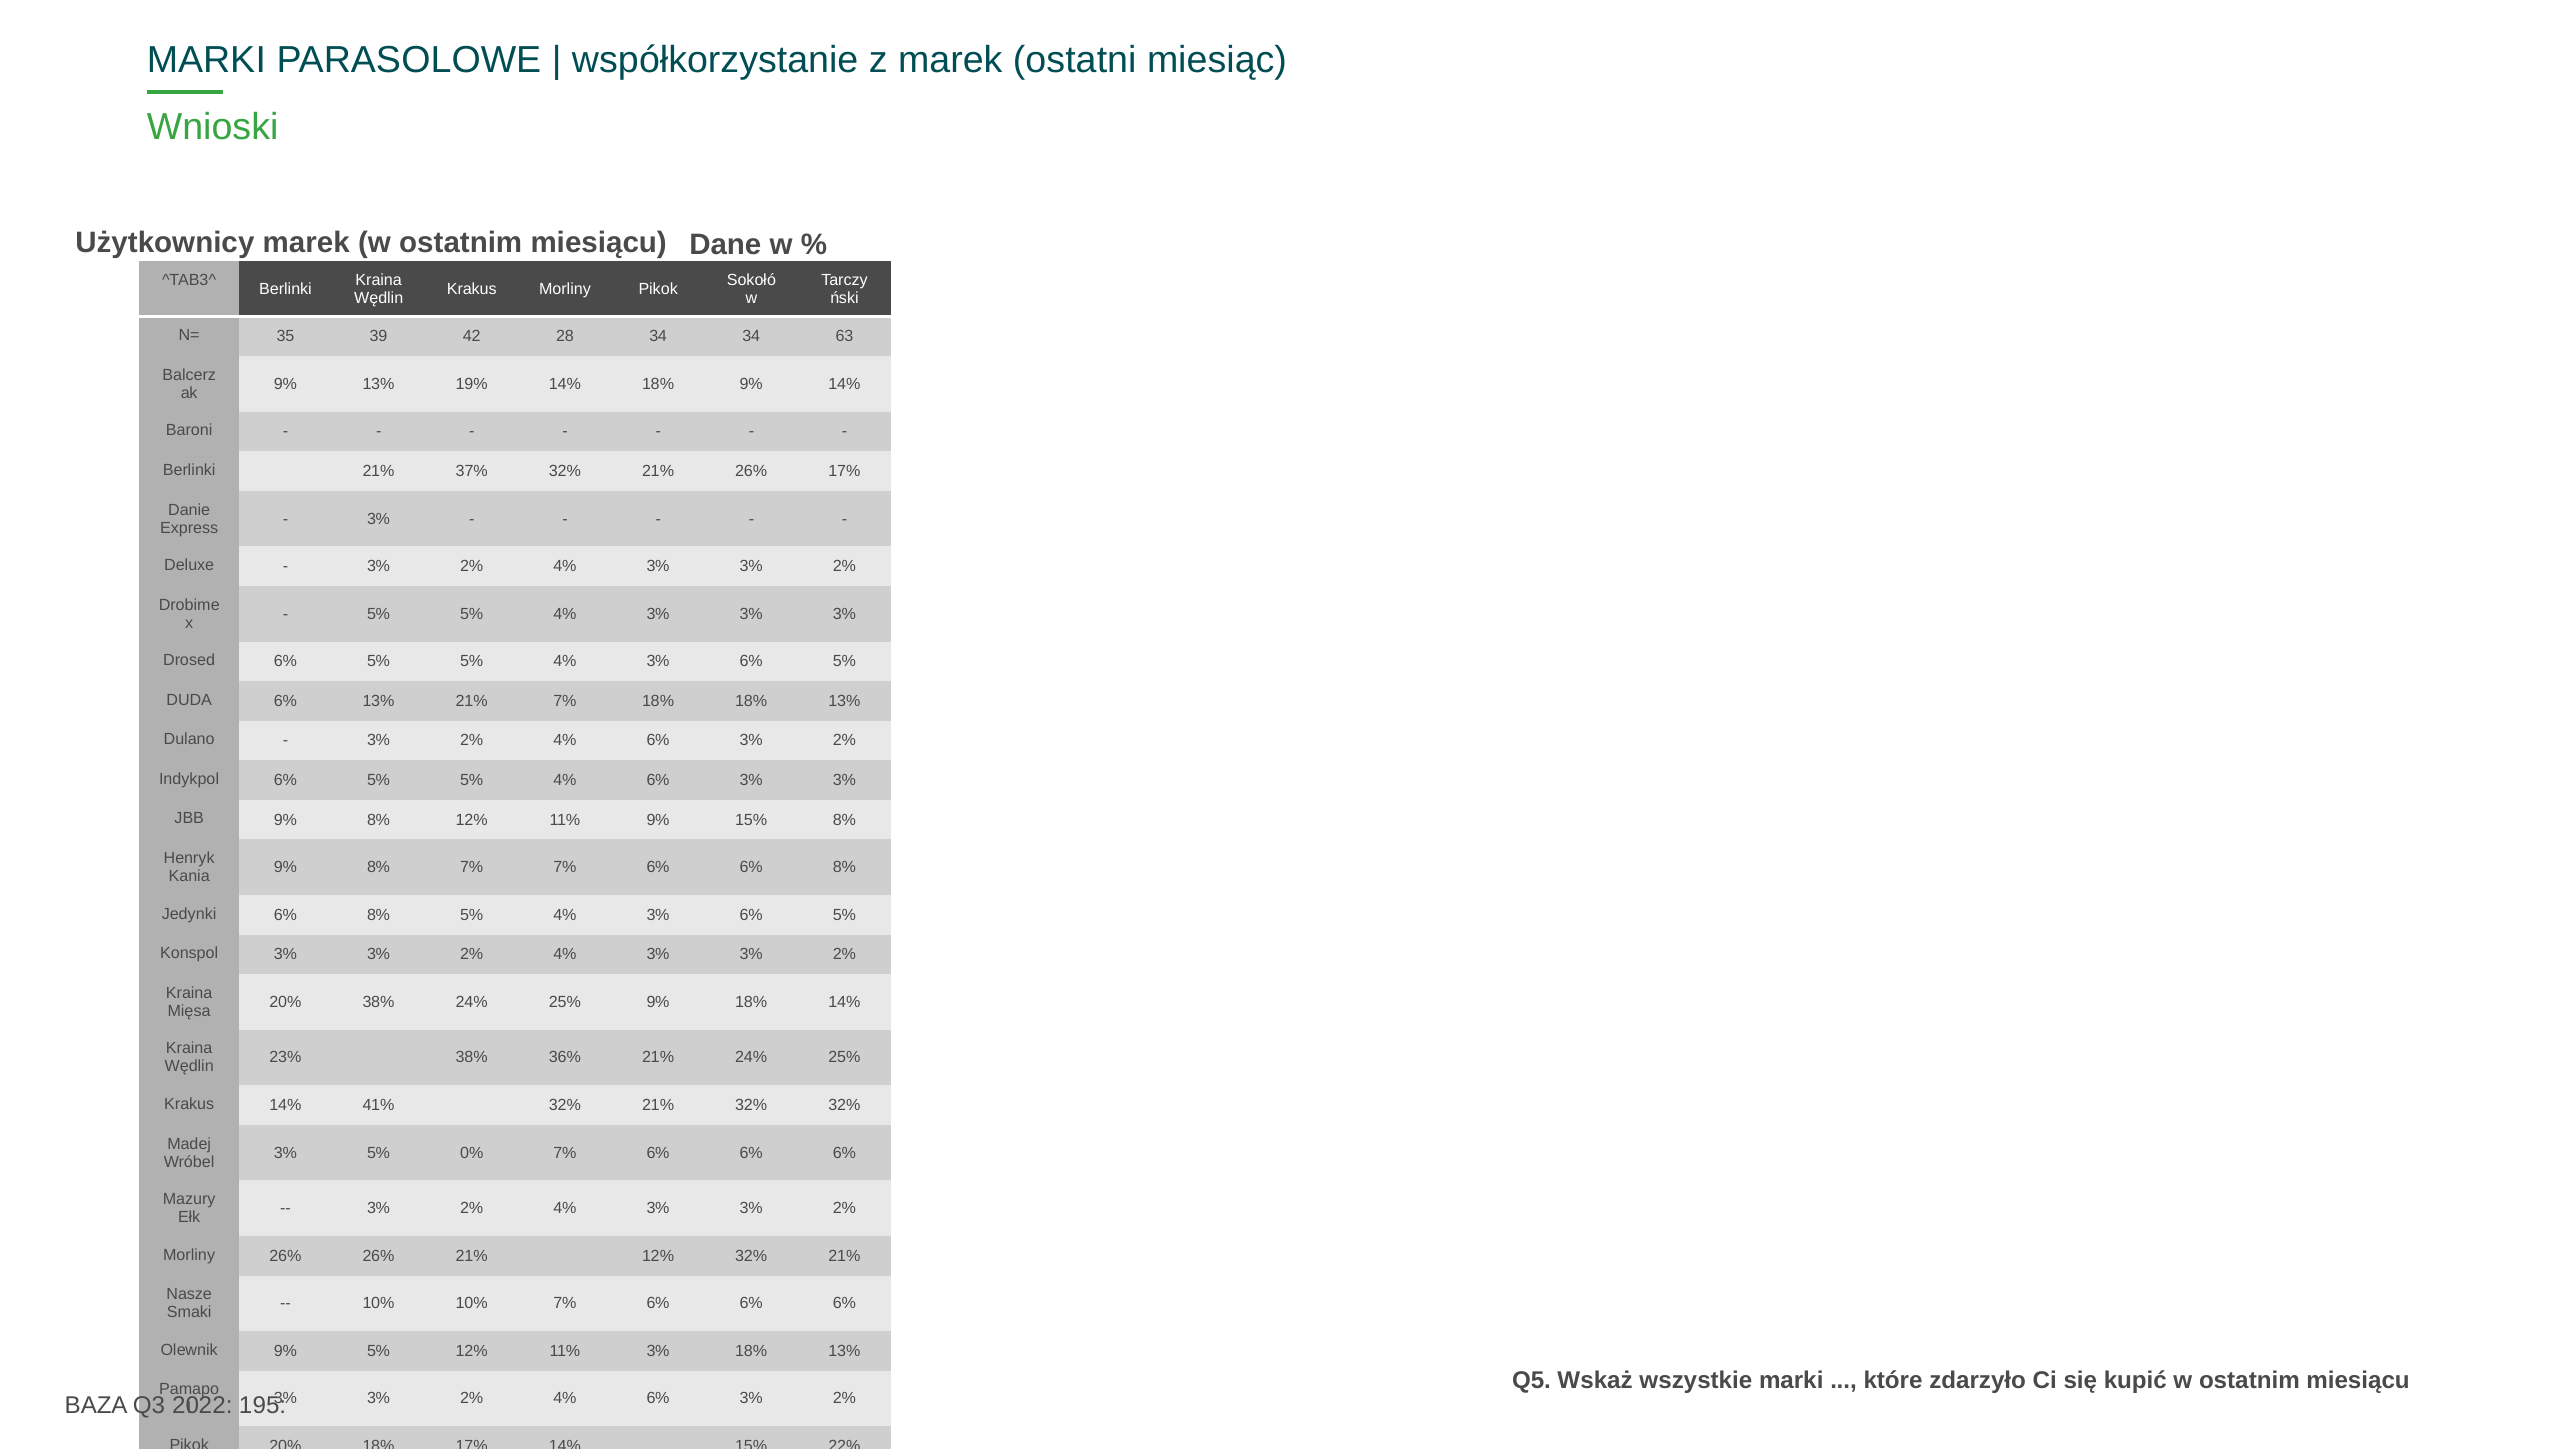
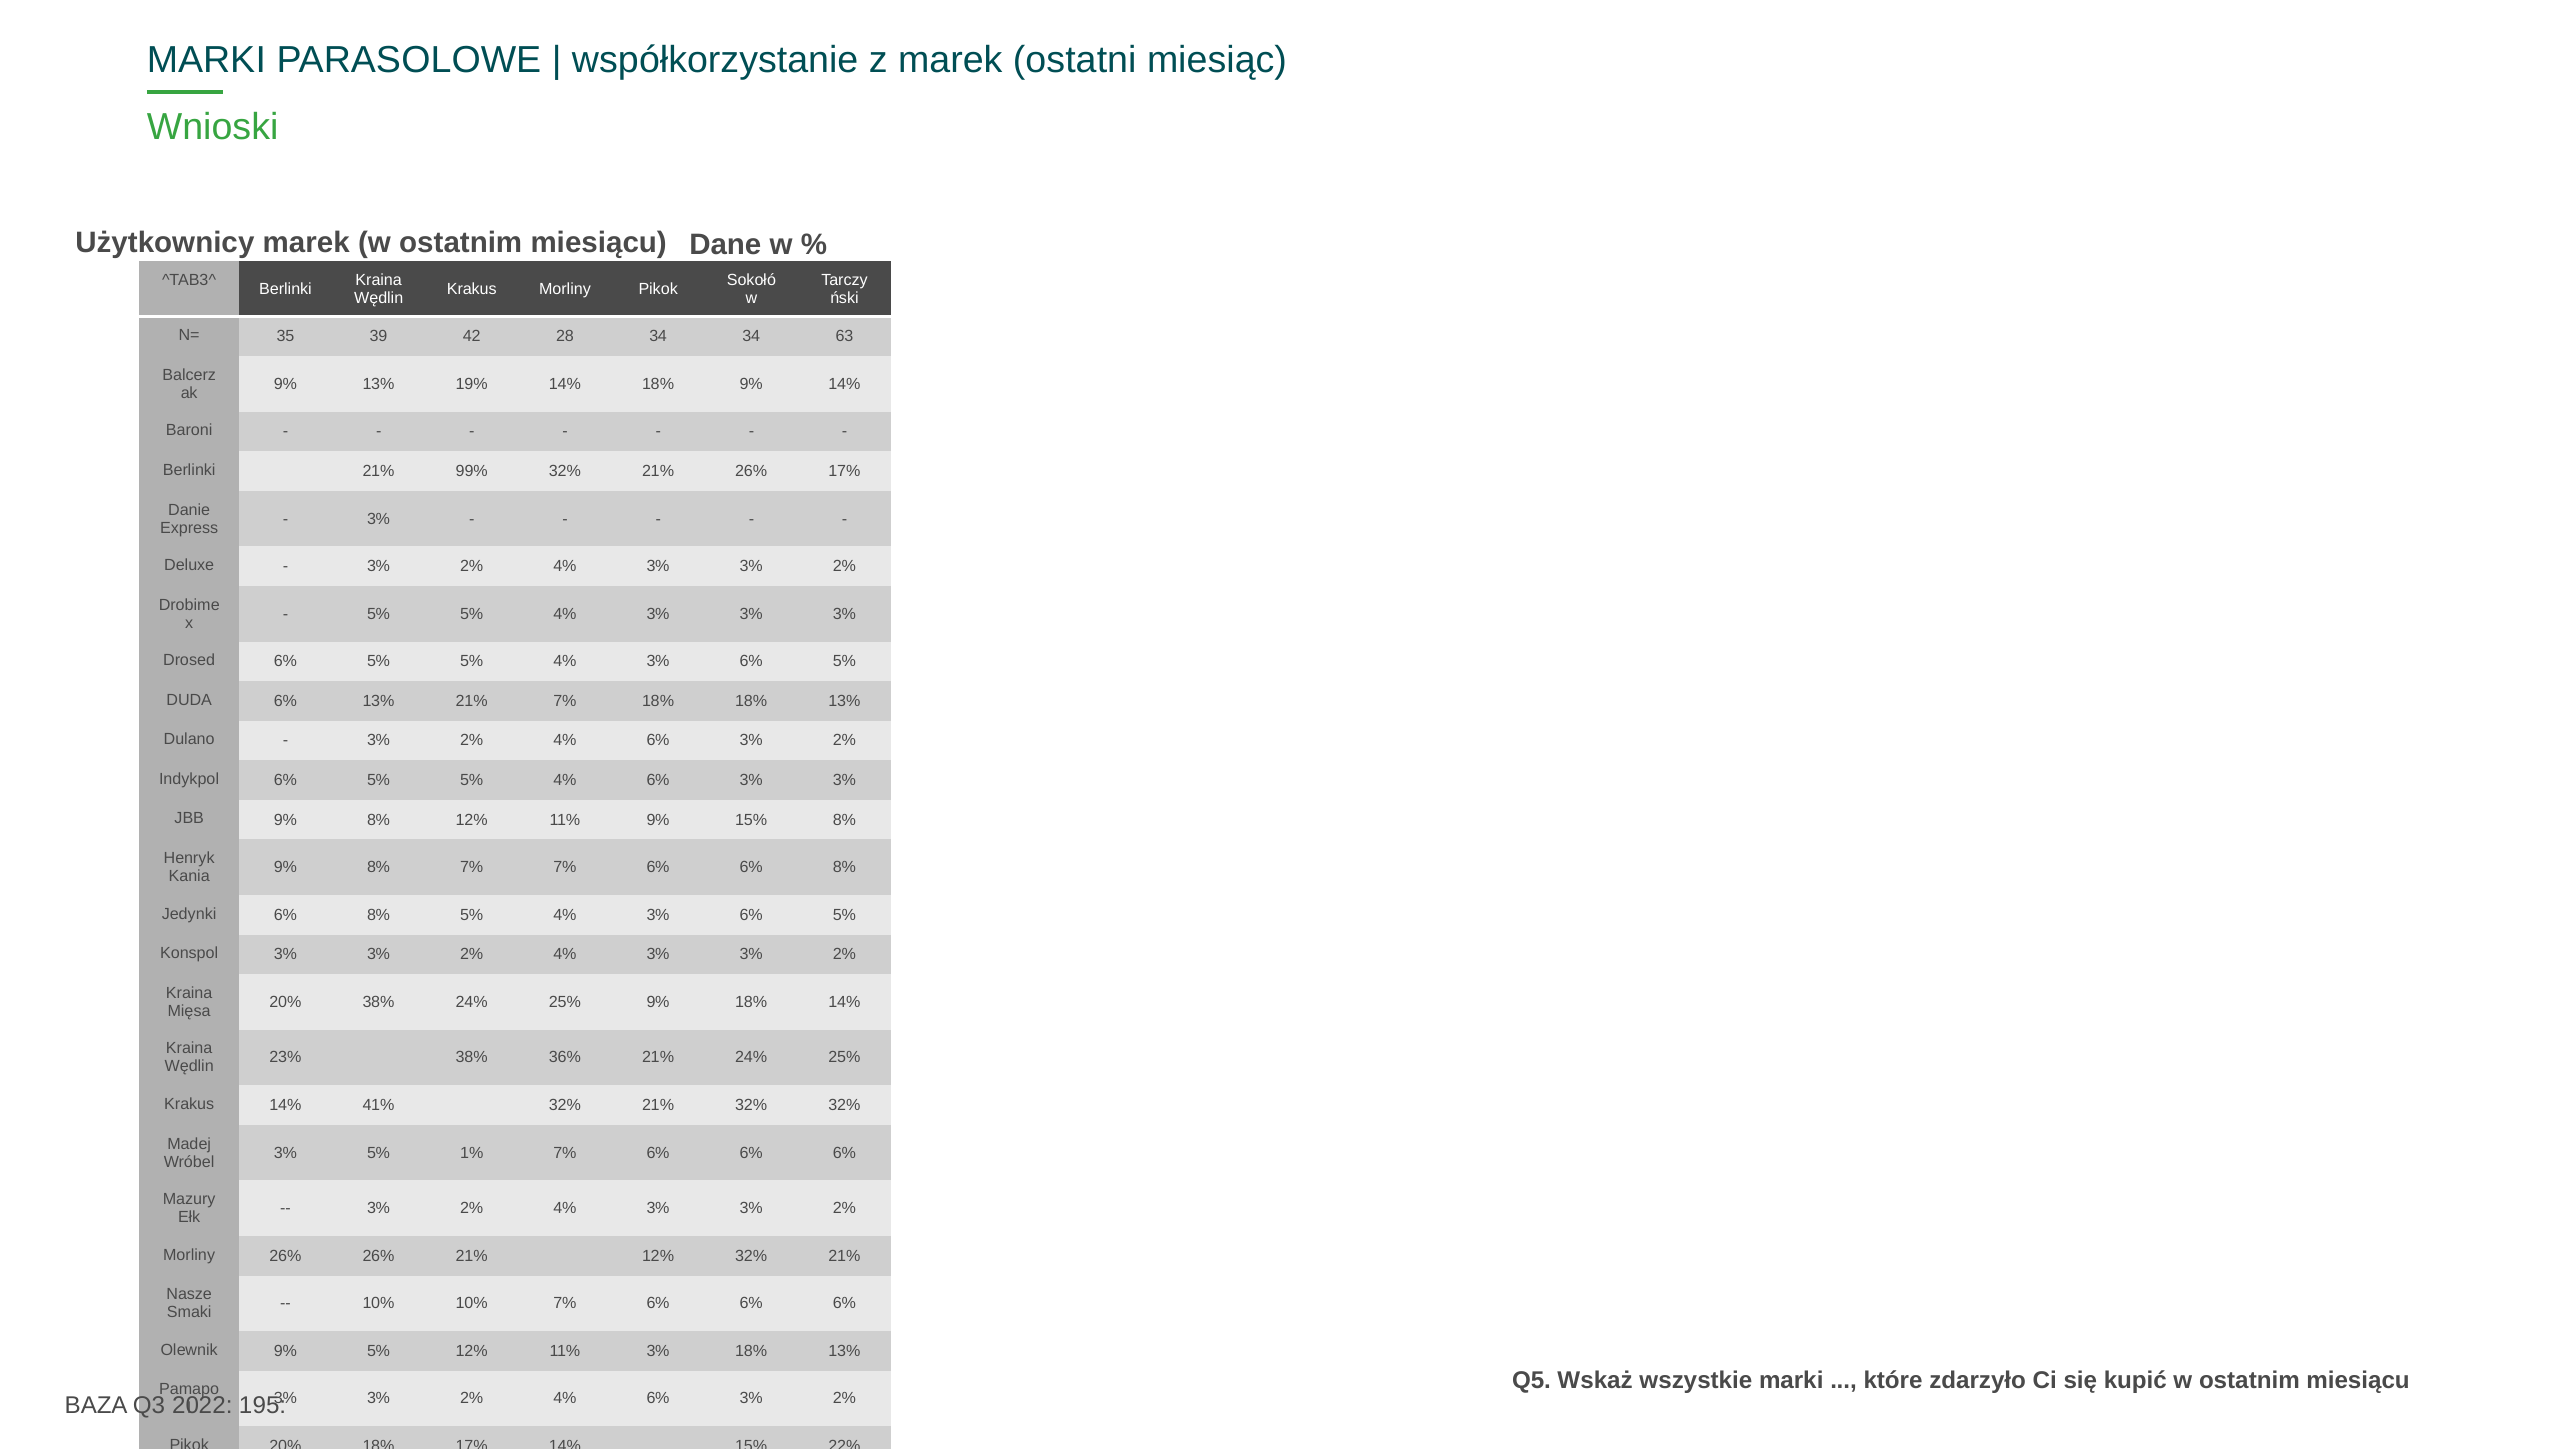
37%: 37% -> 99% (472, 471)
0%: 0% -> 1% (472, 1153)
